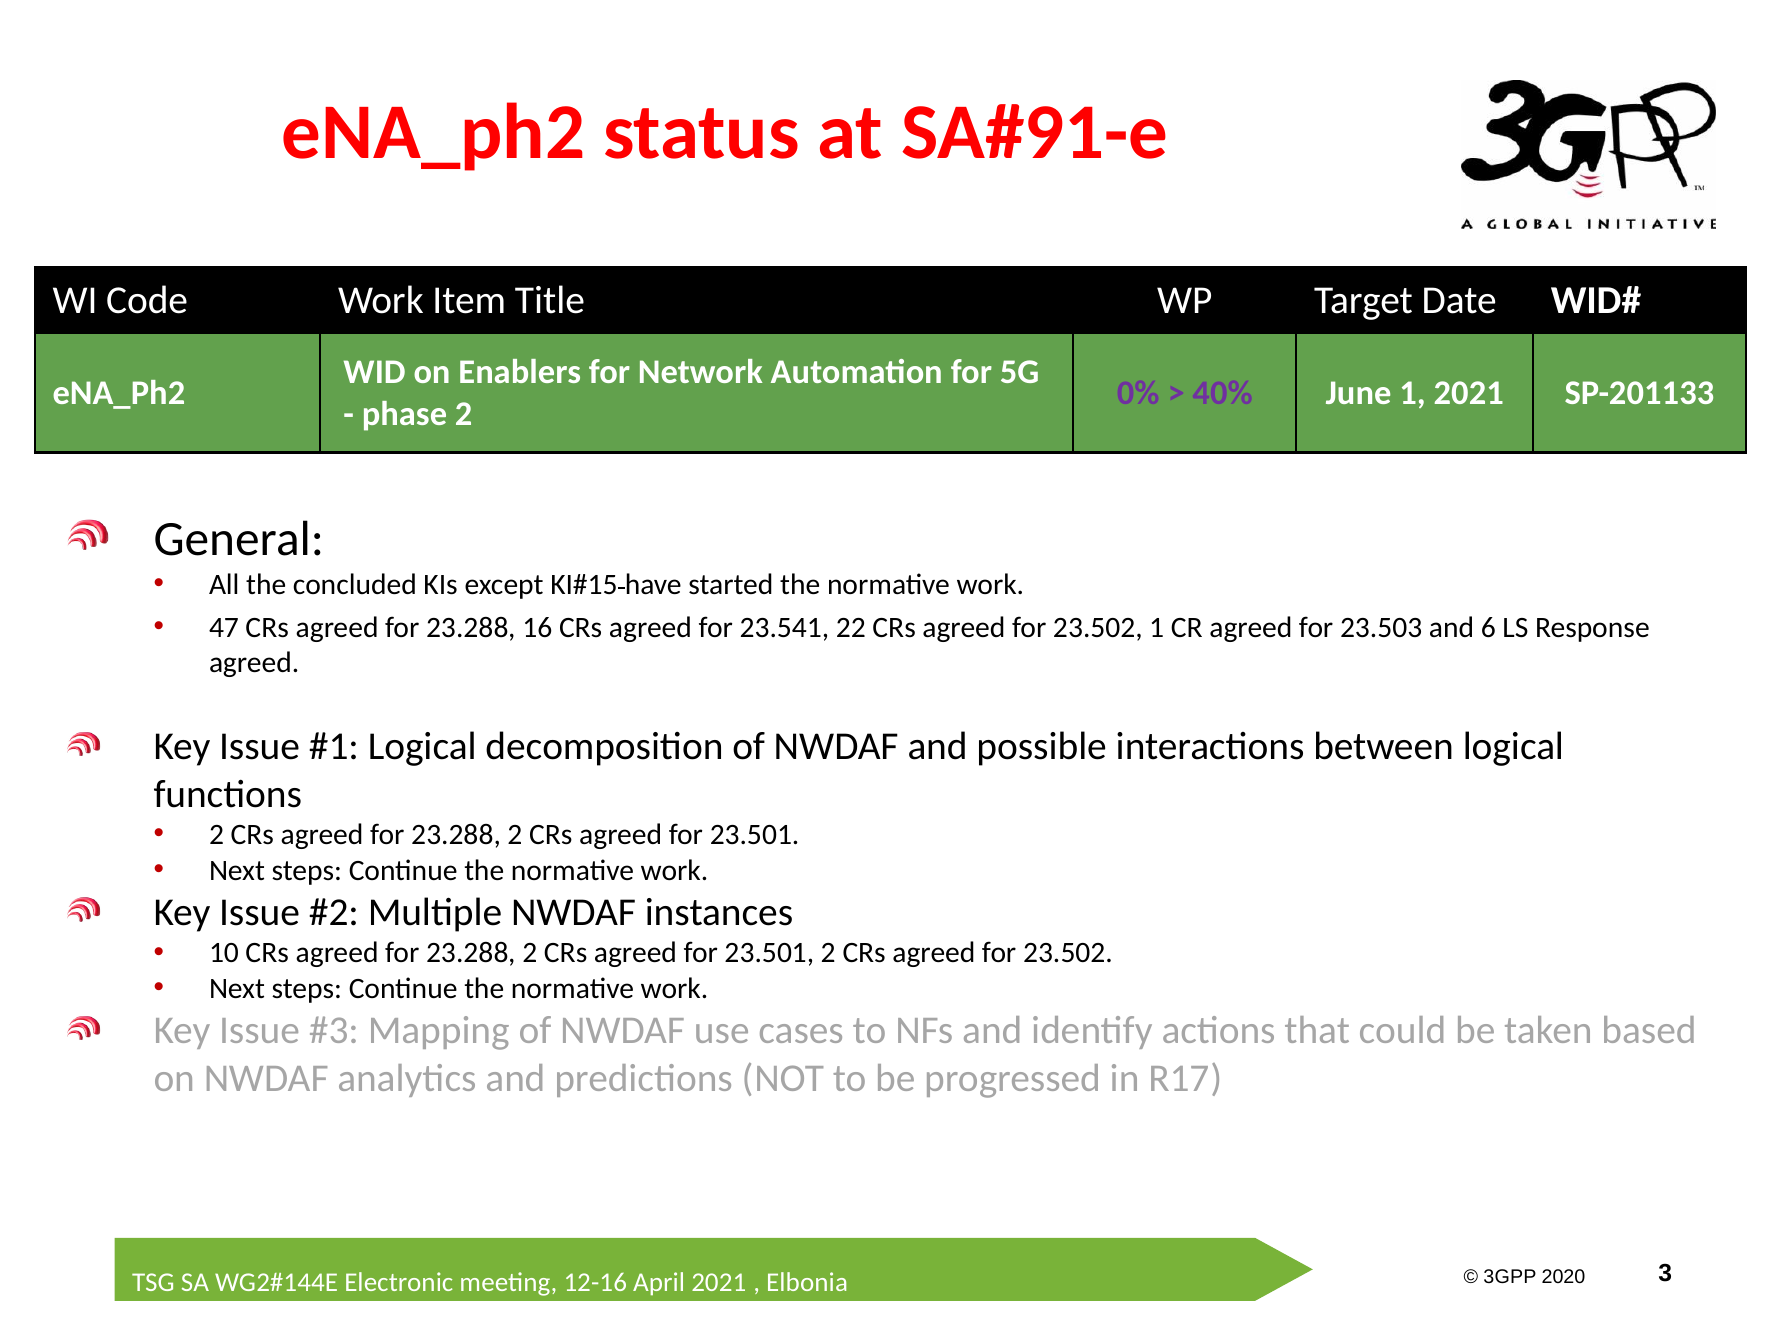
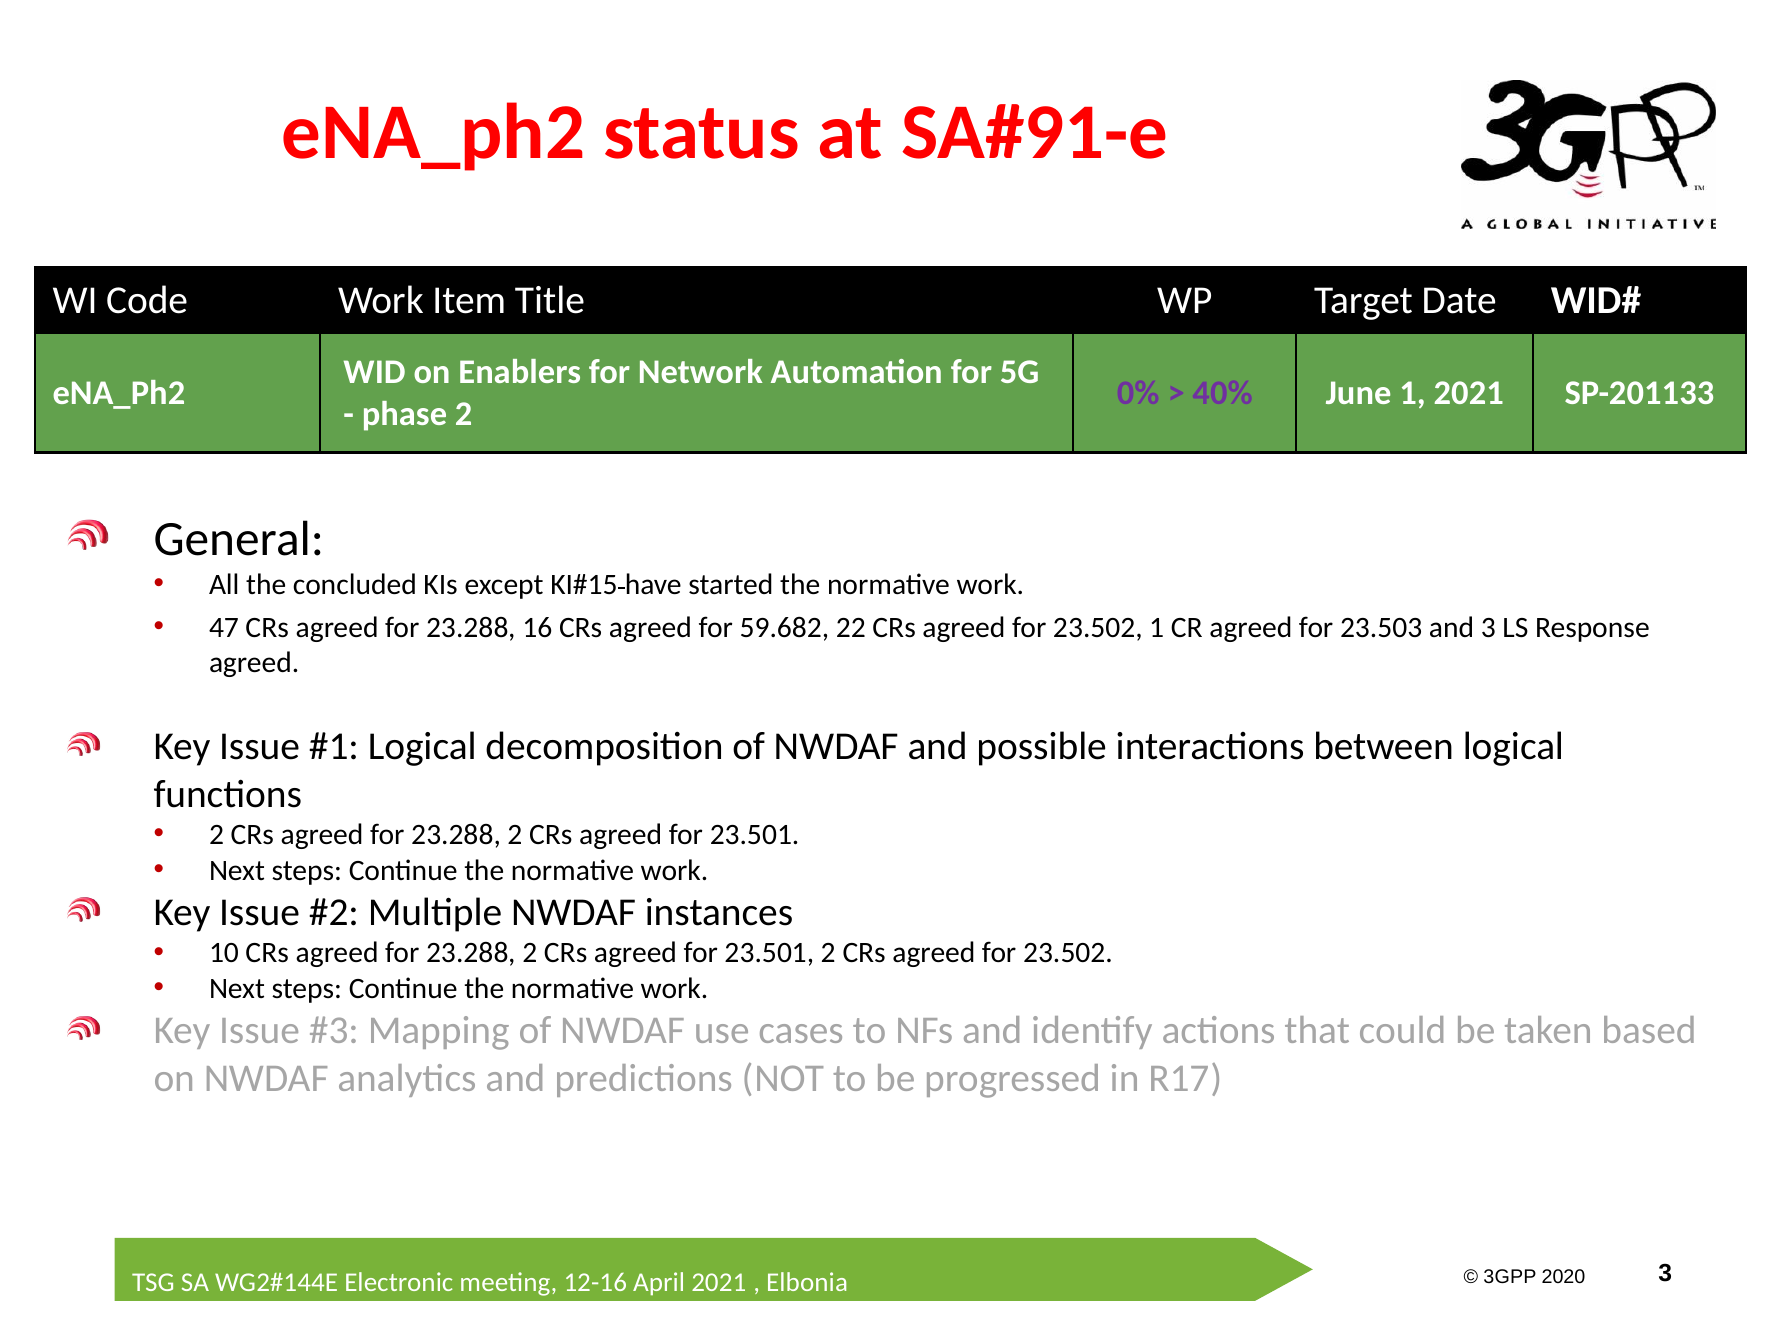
23.541: 23.541 -> 59.682 (784, 628)
and 6: 6 -> 3 (1488, 628)
